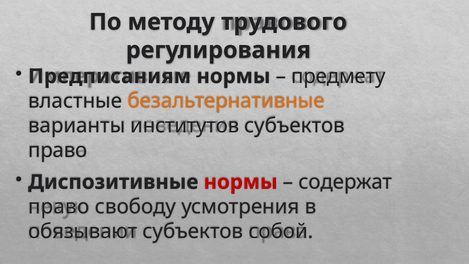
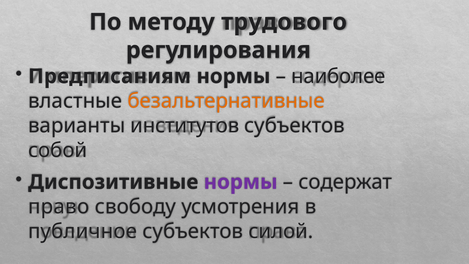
предмету: предмету -> наиболее (338, 76)
право: право -> собой (58, 150)
нормы colour: red -> purple (241, 182)
обязывают: обязывают -> публичное (83, 231)
собой: собой -> силой (281, 231)
